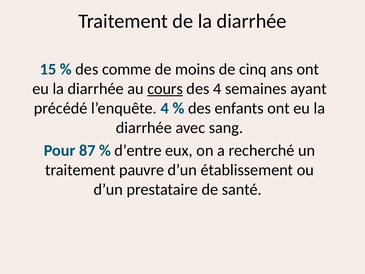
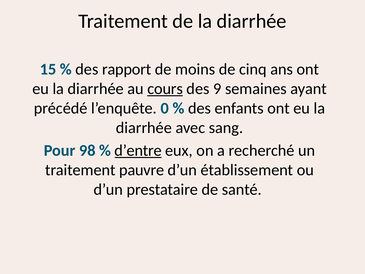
comme: comme -> rapport (127, 69)
des 4: 4 -> 9 (217, 89)
l’enquête 4: 4 -> 0 (165, 108)
87: 87 -> 98 (87, 150)
d’entre underline: none -> present (138, 150)
